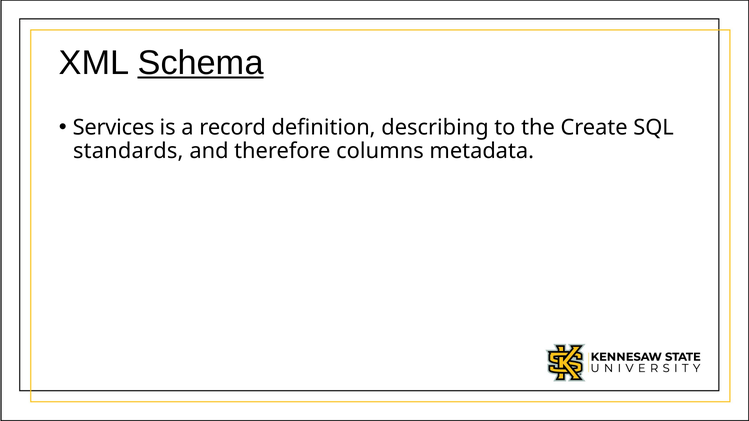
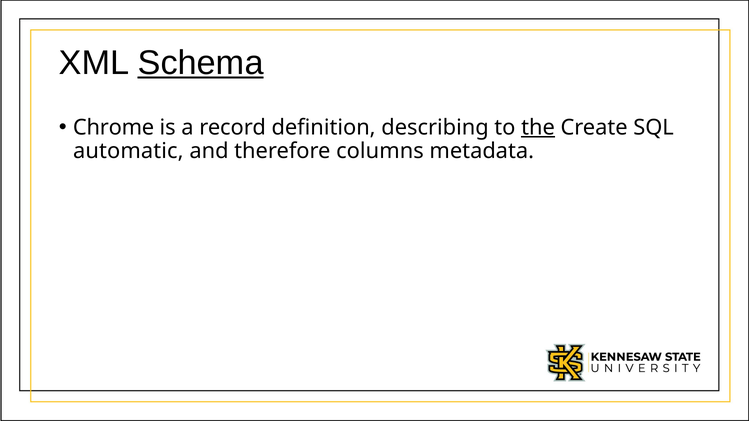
Services: Services -> Chrome (114, 128)
the underline: none -> present (538, 128)
standards: standards -> automatic (128, 151)
